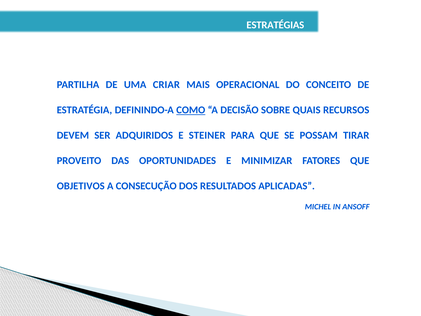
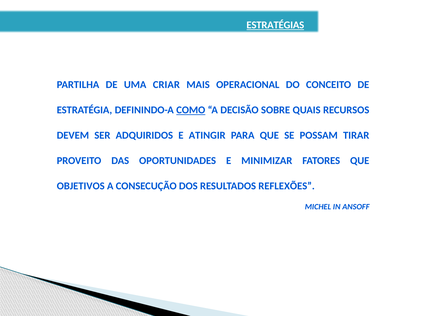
ESTRATÉGIAS underline: none -> present (275, 25)
STEINER: STEINER -> ATINGIR (207, 135)
APLICADAS: APLICADAS -> REFLEXÕES (287, 186)
